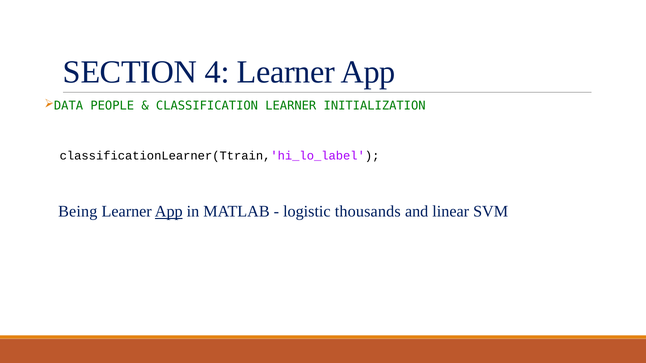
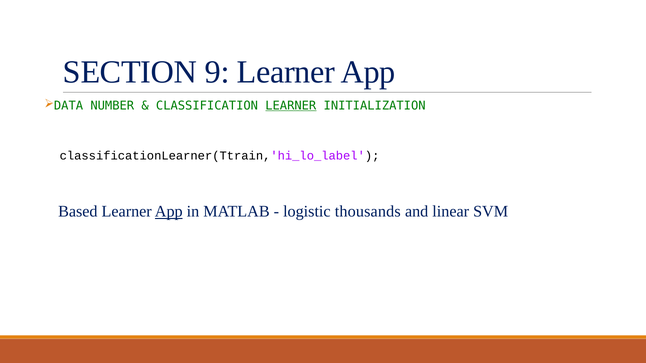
4: 4 -> 9 (217, 72)
PEOPLE: PEOPLE -> NUMBER (112, 106)
LEARNER underline: none -> present (291, 106)
Being: Being -> Based (78, 212)
